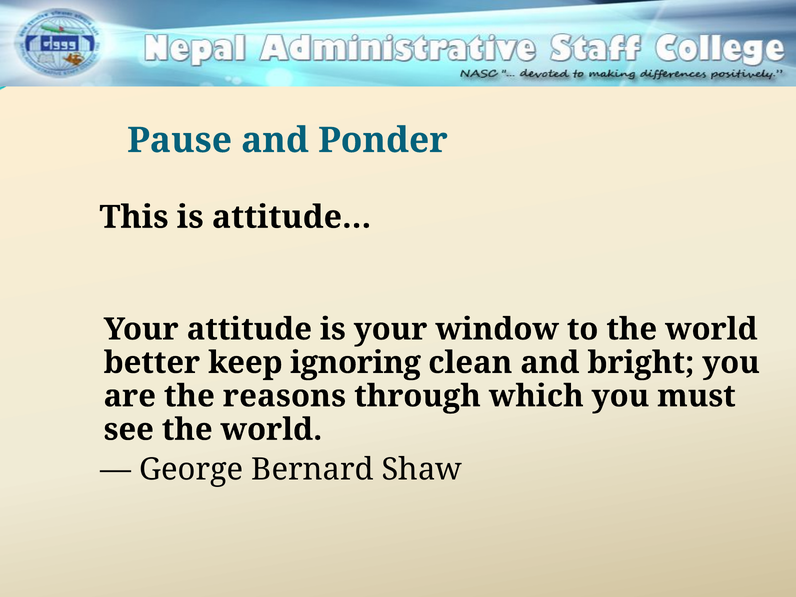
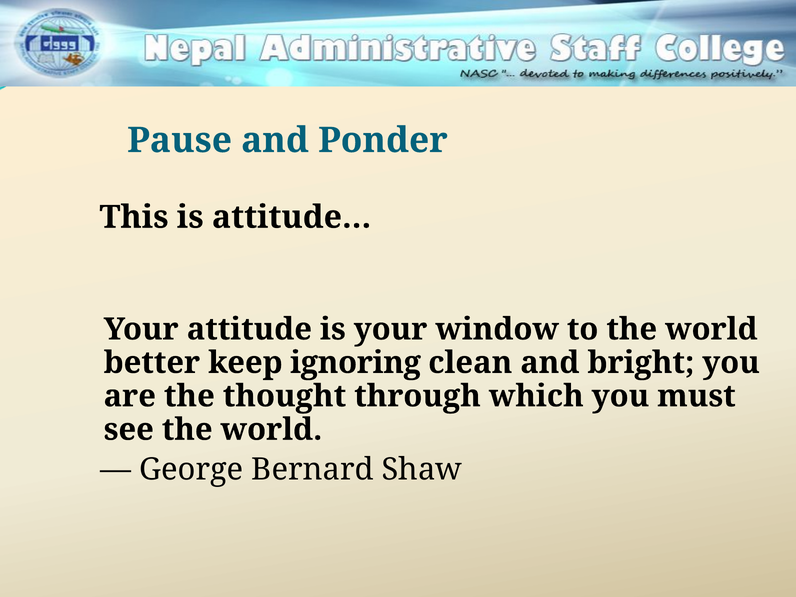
reasons: reasons -> thought (284, 396)
